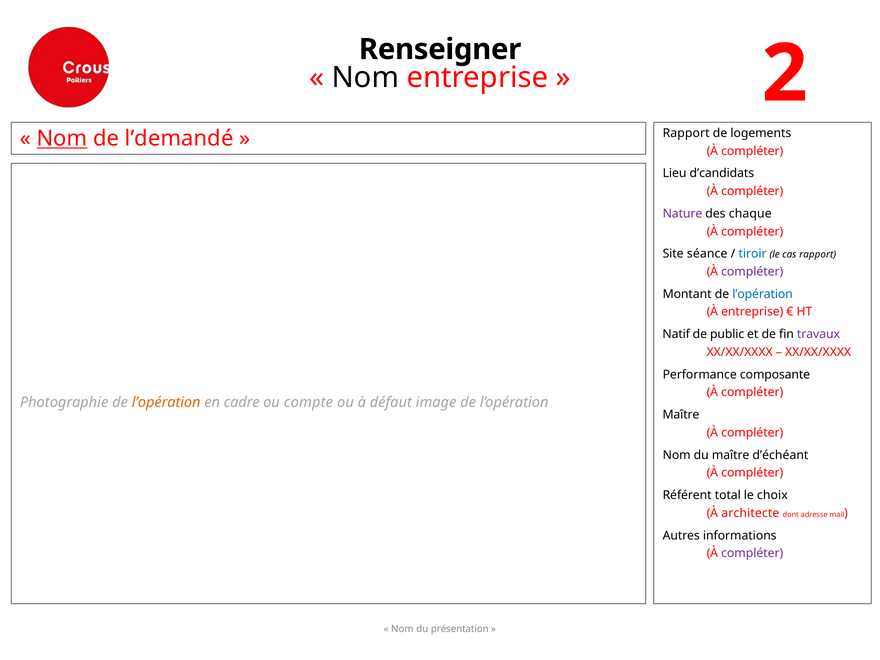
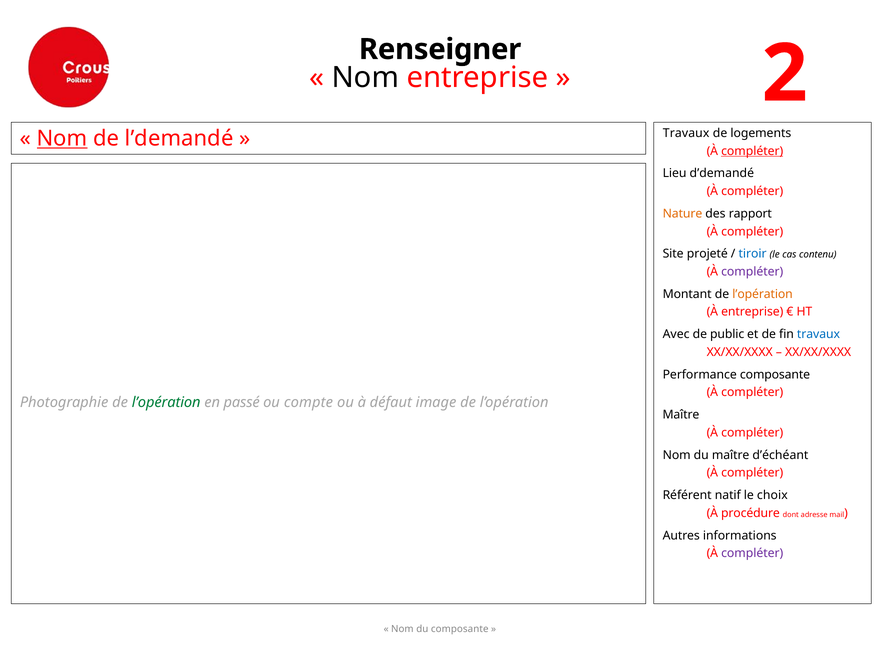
Rapport: Rapport -> Travaux (686, 133)
compléter underline: none -> present (752, 151)
d’candidats: d’candidats -> d’demandé (722, 173)
Nature colour: purple -> orange (682, 214)
chaque: chaque -> rapport (750, 214)
séance: séance -> projeté (707, 254)
cas rapport: rapport -> contenu (818, 255)
l’opération colour: blue -> orange (763, 294)
Natif: Natif -> Avec (676, 334)
travaux colour: purple -> blue (818, 334)
l’opération colour: orange -> green (166, 402)
cadre: cadre -> passé (242, 402)
total: total -> natif (728, 495)
architecte: architecte -> procédure (750, 513)
du présentation: présentation -> composante (460, 629)
